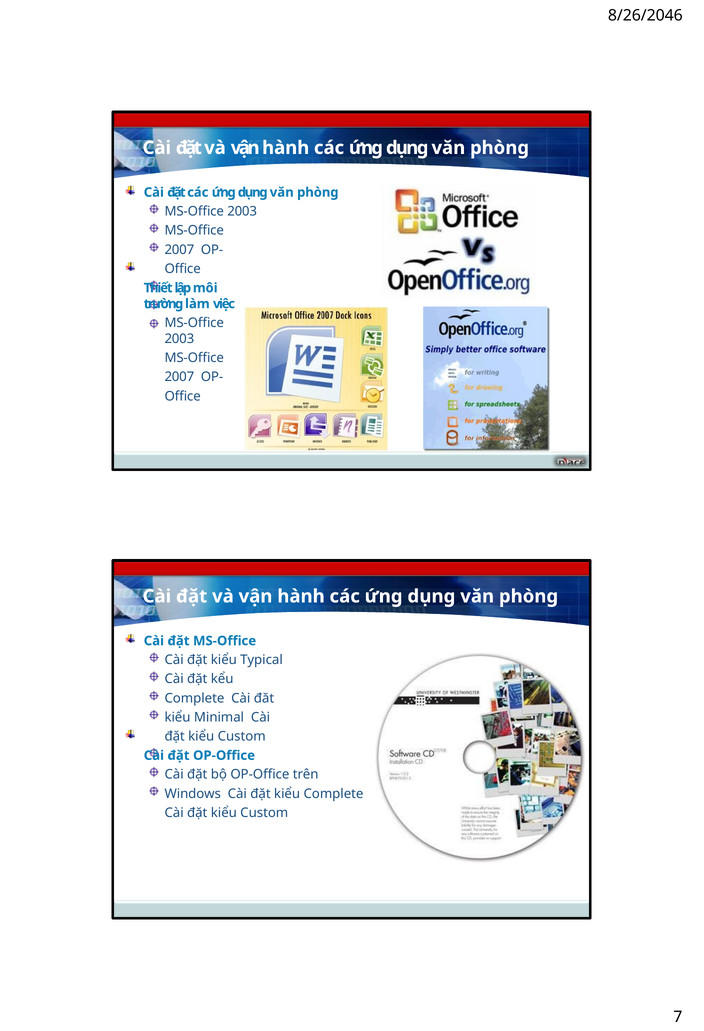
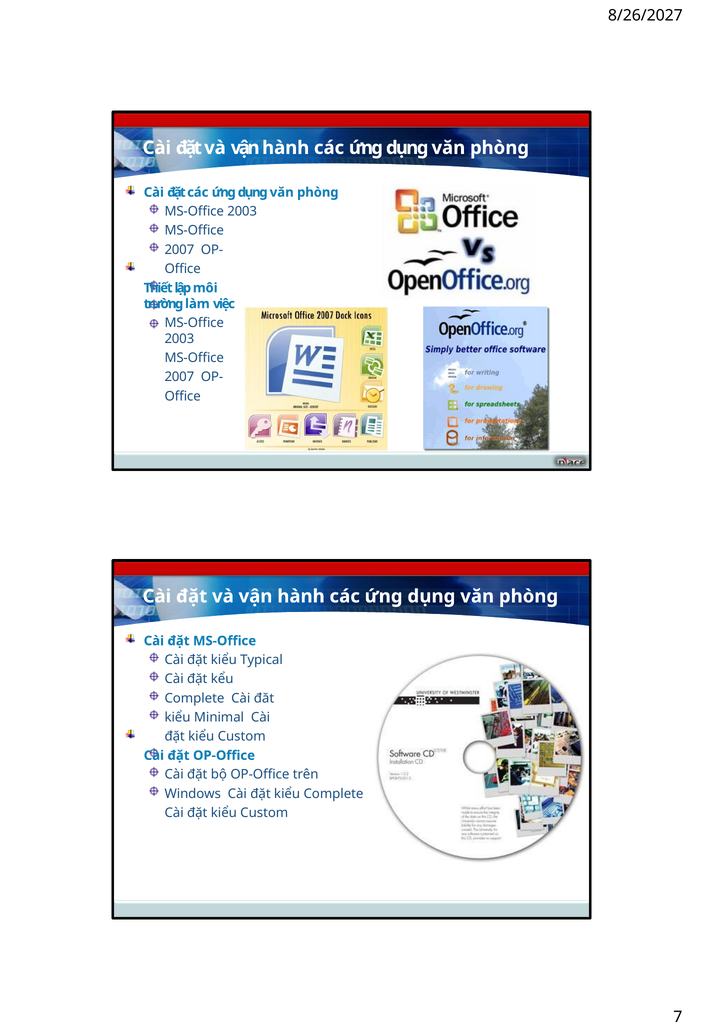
8/26/2046: 8/26/2046 -> 8/26/2027 (645, 15)
